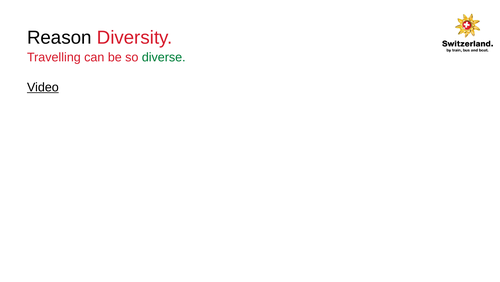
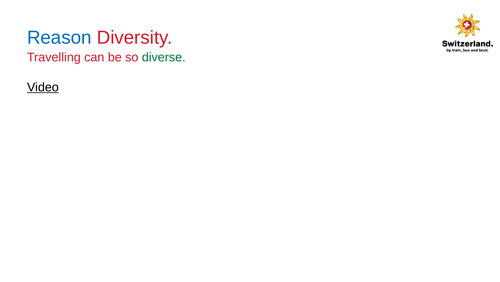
Reason colour: black -> blue (59, 38)
